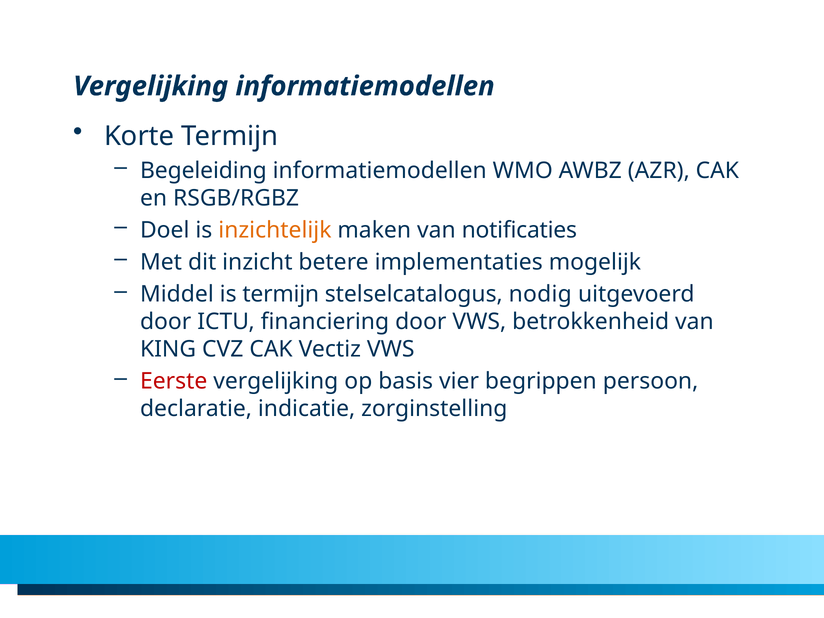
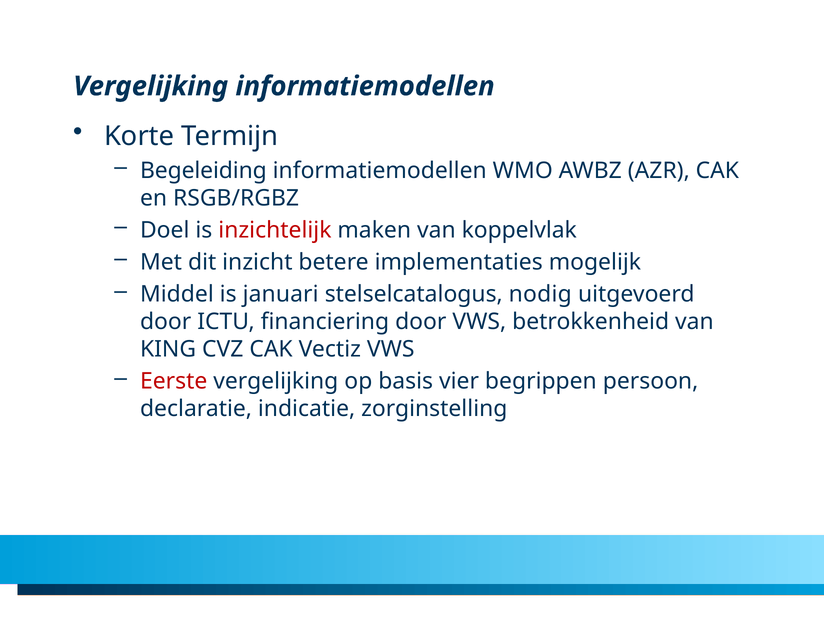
inzichtelijk colour: orange -> red (275, 230)
notificaties: notificaties -> koppelvlak (519, 230)
is termijn: termijn -> januari (281, 294)
